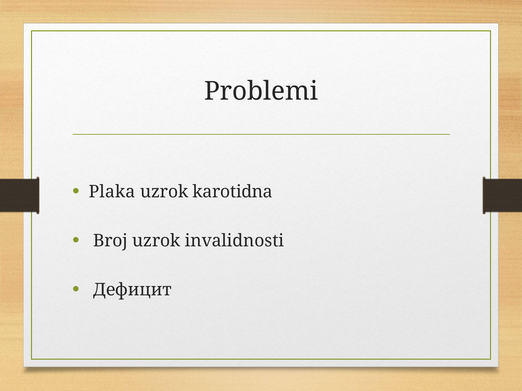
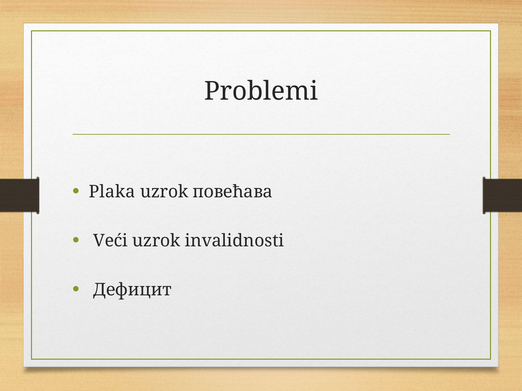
karotidna: karotidna -> повећава (233, 192)
Broj: Broj -> Veći (110, 241)
